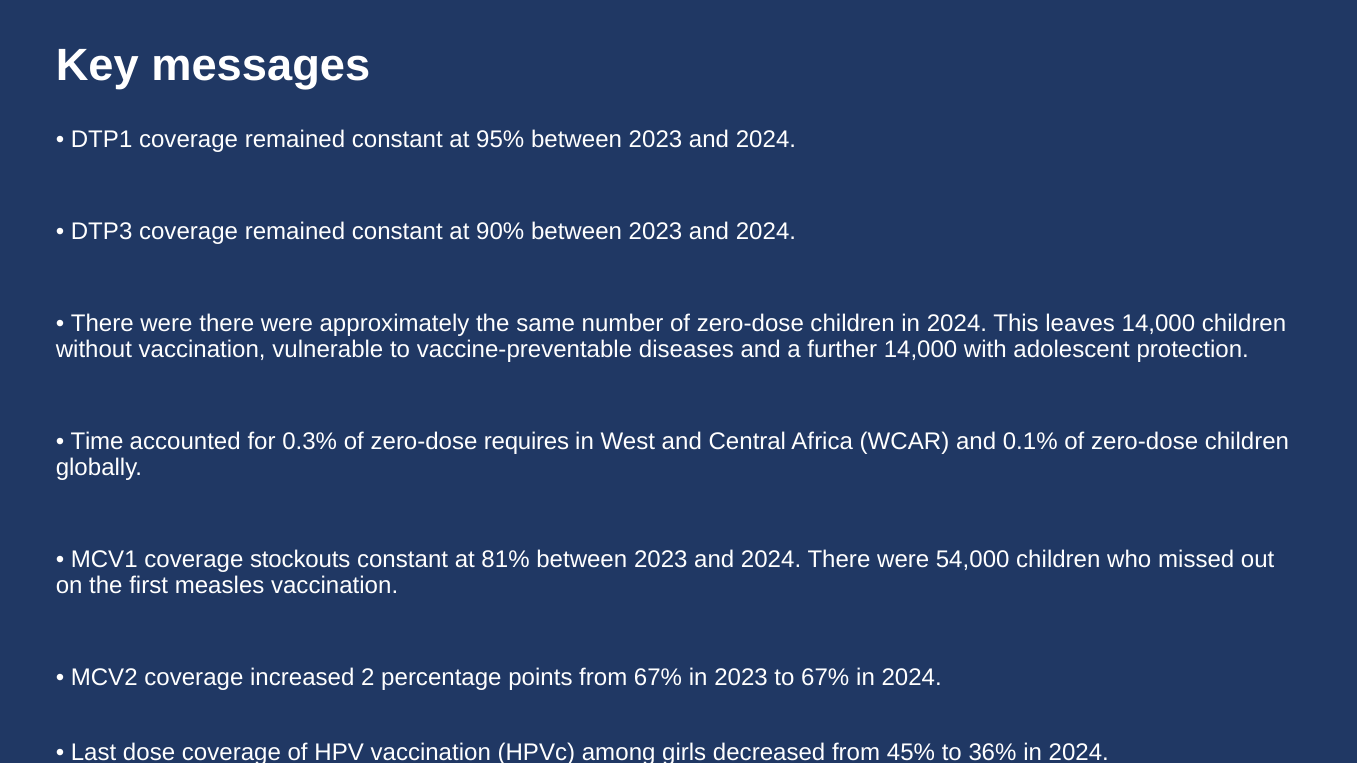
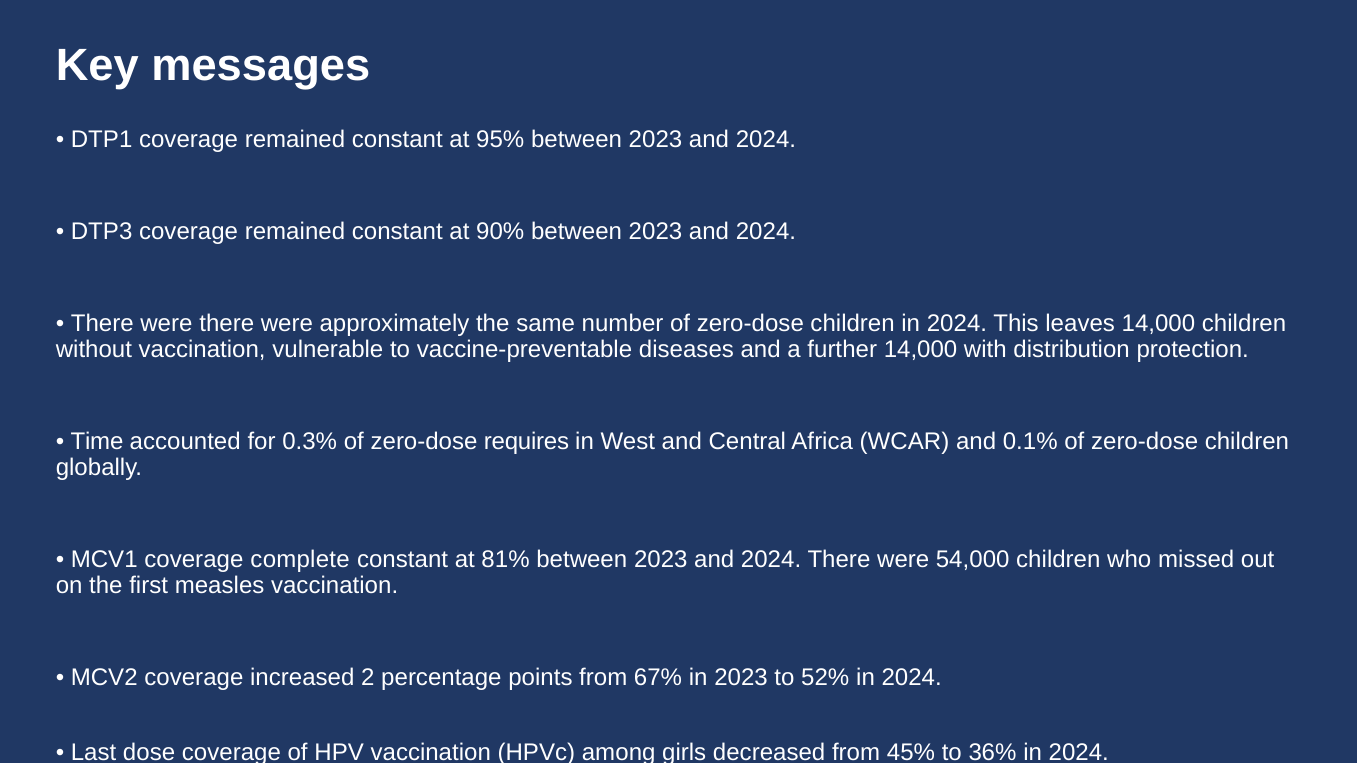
adolescent: adolescent -> distribution (1072, 350)
stockouts: stockouts -> complete (300, 560)
to 67%: 67% -> 52% (825, 678)
